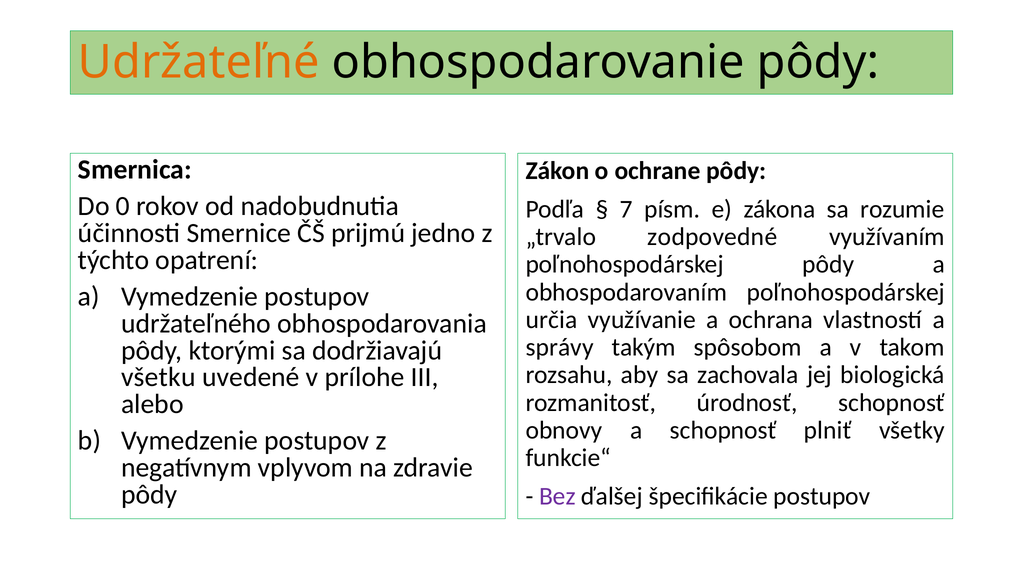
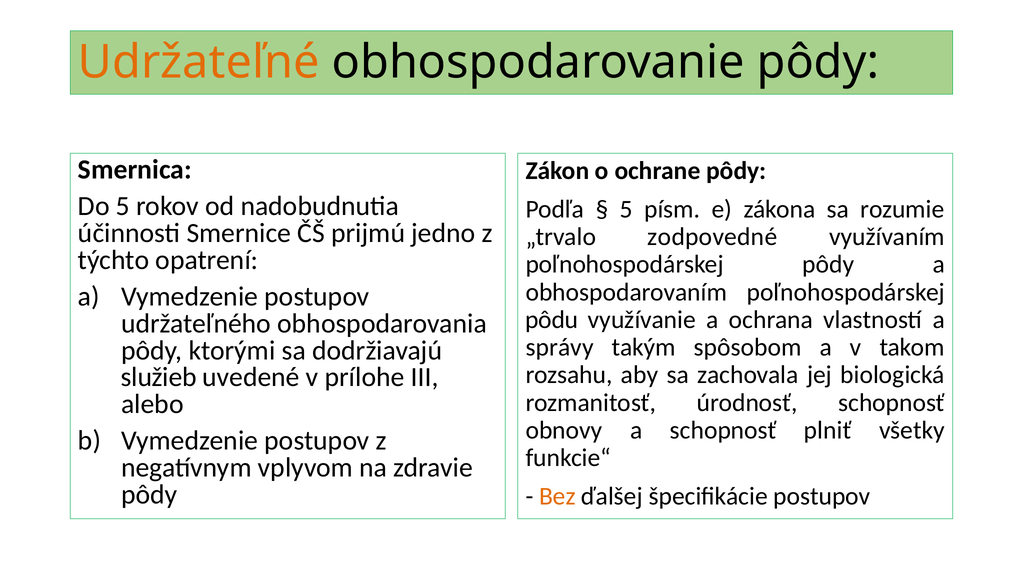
Do 0: 0 -> 5 (123, 206)
7: 7 -> 5 (626, 209)
určia: určia -> pôdu (552, 319)
všetku: všetku -> služieb (159, 377)
Bez colour: purple -> orange (557, 496)
